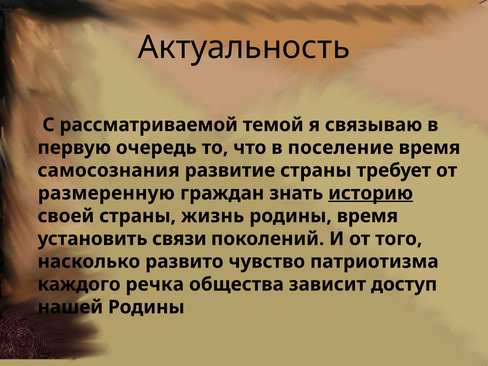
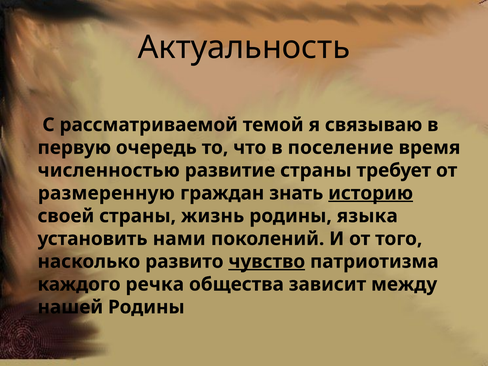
самосознания: самосознания -> численностью (109, 170)
родины время: время -> языка (367, 216)
связи: связи -> нами (179, 239)
чувство underline: none -> present (267, 262)
доступ: доступ -> между (404, 284)
